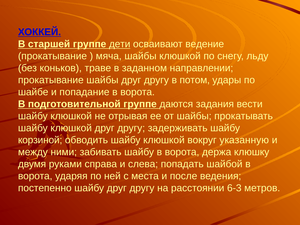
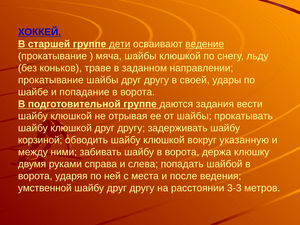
ведение underline: none -> present (205, 44)
потом: потом -> своей (195, 80)
постепенно: постепенно -> умственной (45, 188)
6-3: 6-3 -> 3-3 (234, 188)
